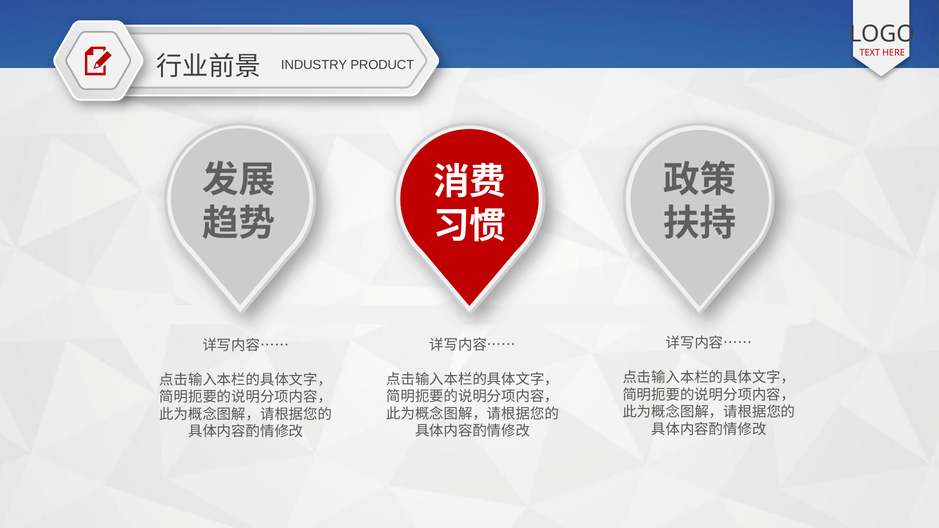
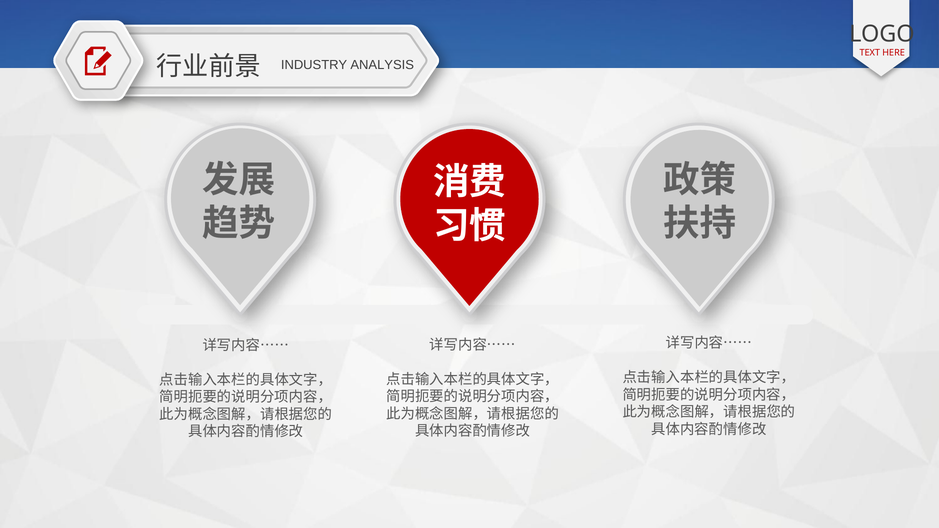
PRODUCT: PRODUCT -> ANALYSIS (382, 65)
